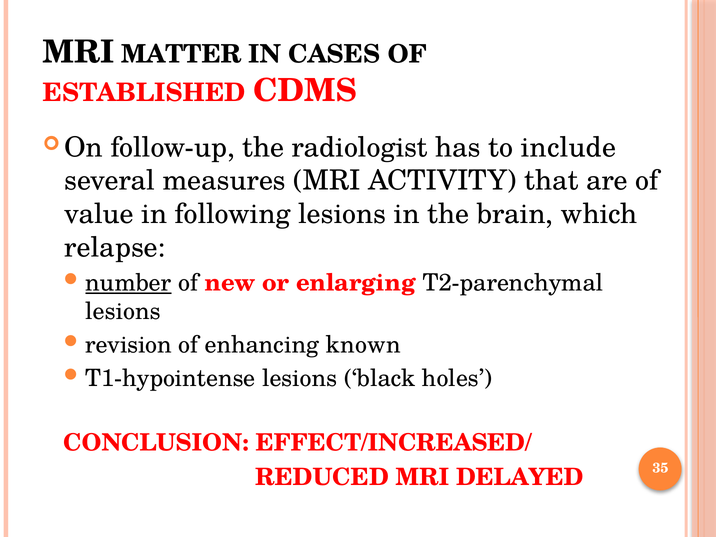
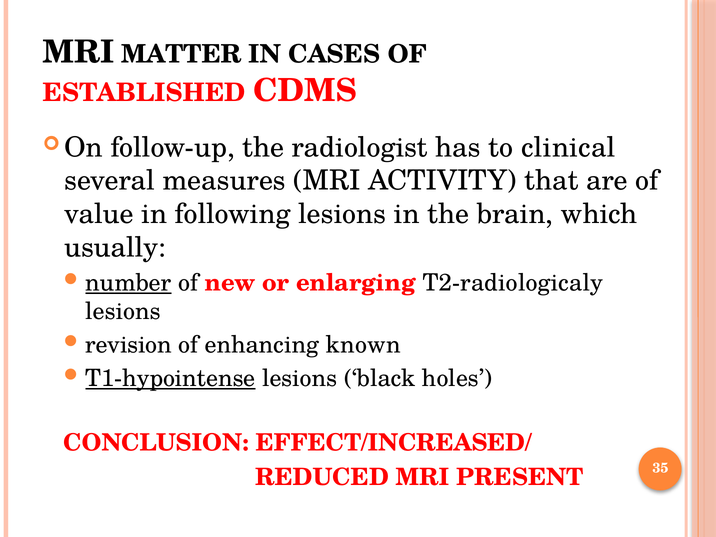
include: include -> clinical (568, 147)
relapse: relapse -> usually (115, 247)
T2-parenchymal: T2-parenchymal -> T2-radiologicaly (513, 283)
T1-hypointense underline: none -> present (170, 378)
DELAYED: DELAYED -> PRESENT (520, 478)
